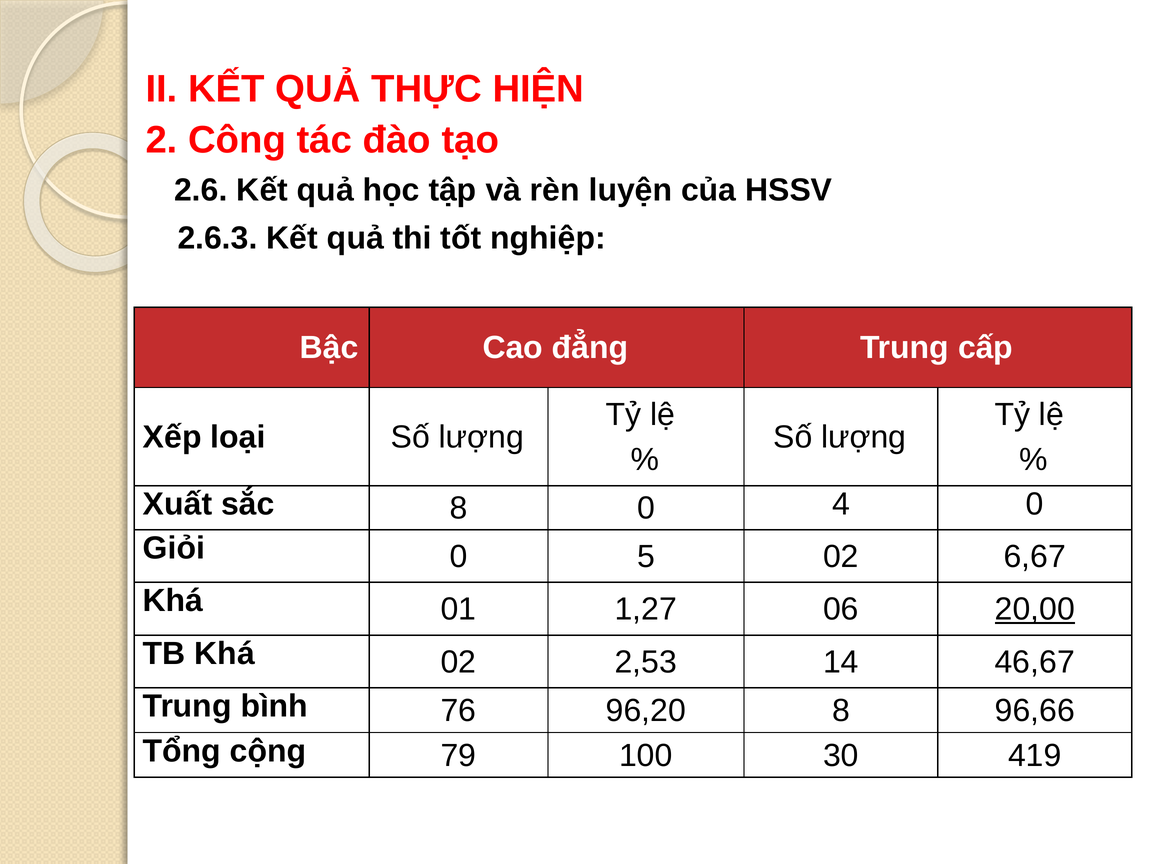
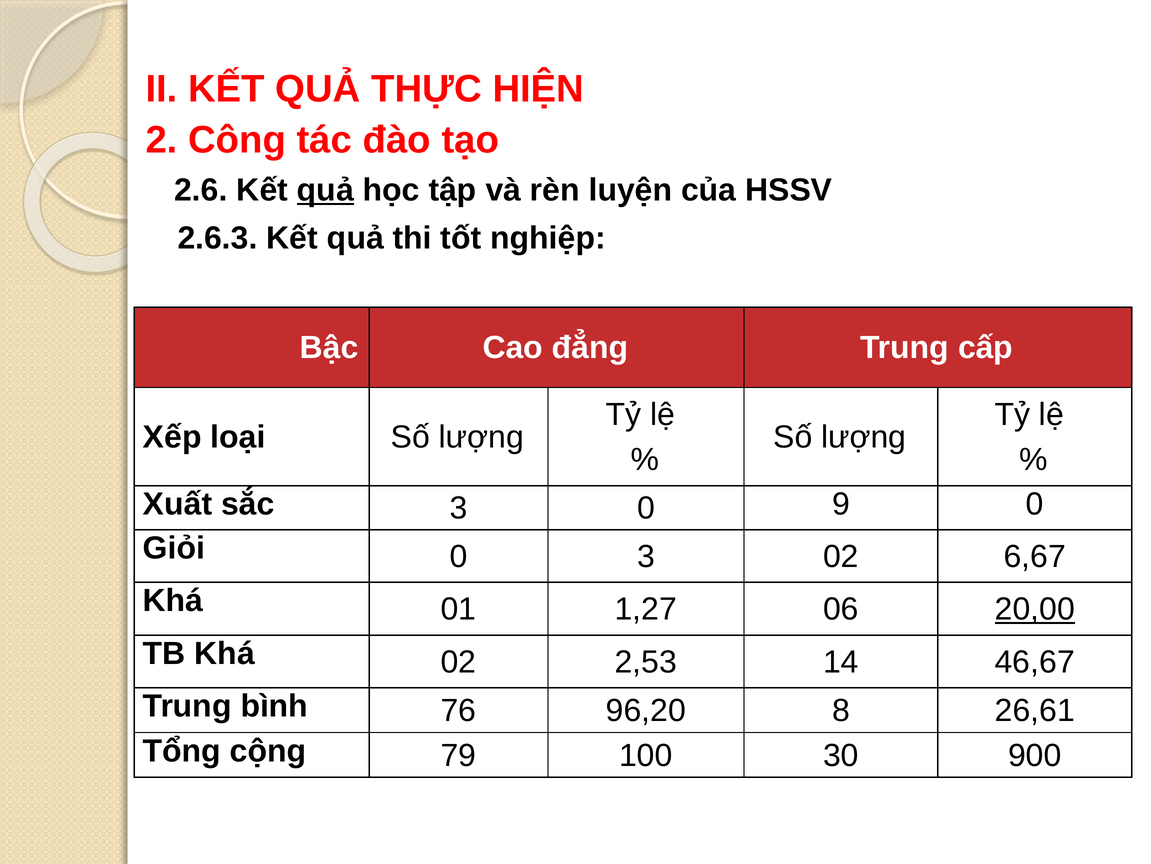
quả underline: none -> present (325, 190)
sắc 8: 8 -> 3 (459, 508)
4: 4 -> 9 (841, 504)
0 5: 5 -> 3 (646, 556)
96,66: 96,66 -> 26,61 (1035, 710)
419: 419 -> 900 (1035, 755)
